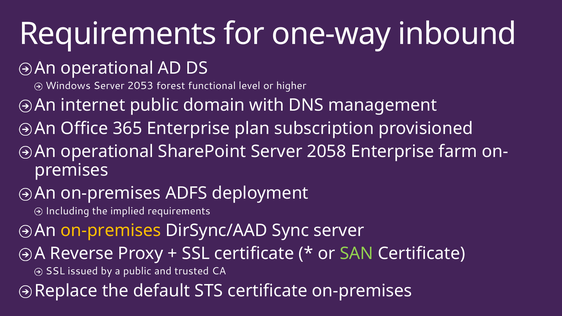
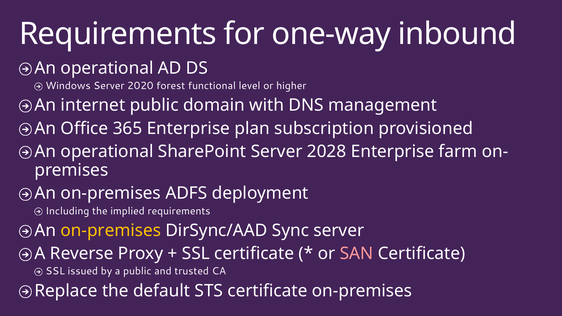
2053: 2053 -> 2020 (140, 86)
2058: 2058 -> 2028 (327, 152)
SAN colour: light green -> pink (357, 254)
